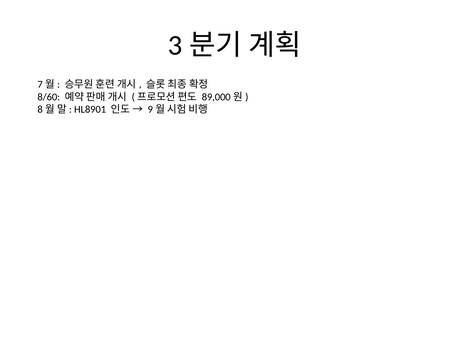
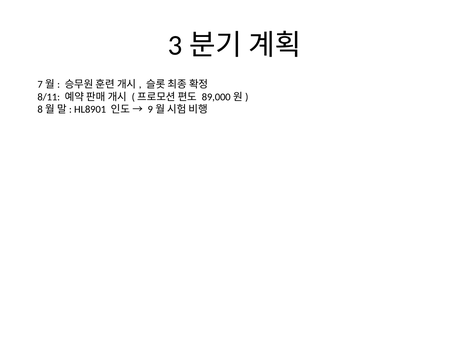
8/60: 8/60 -> 8/11 (49, 97)
